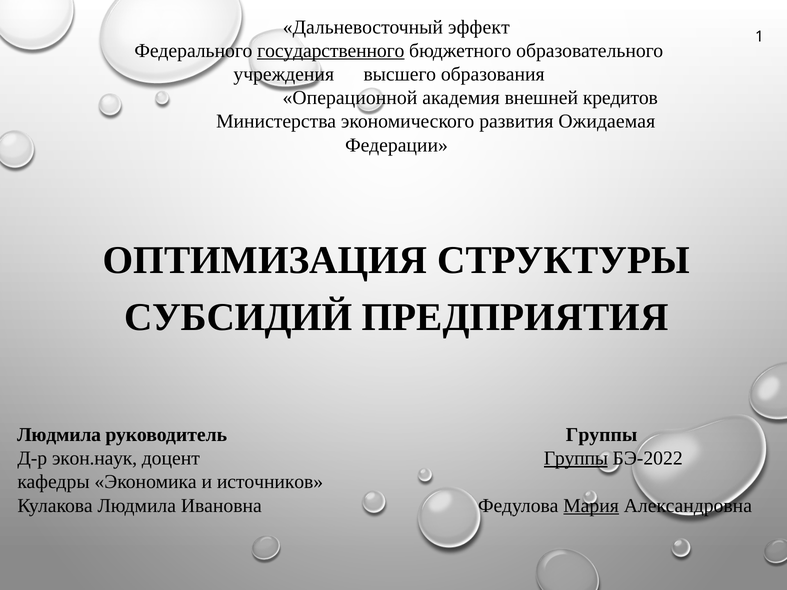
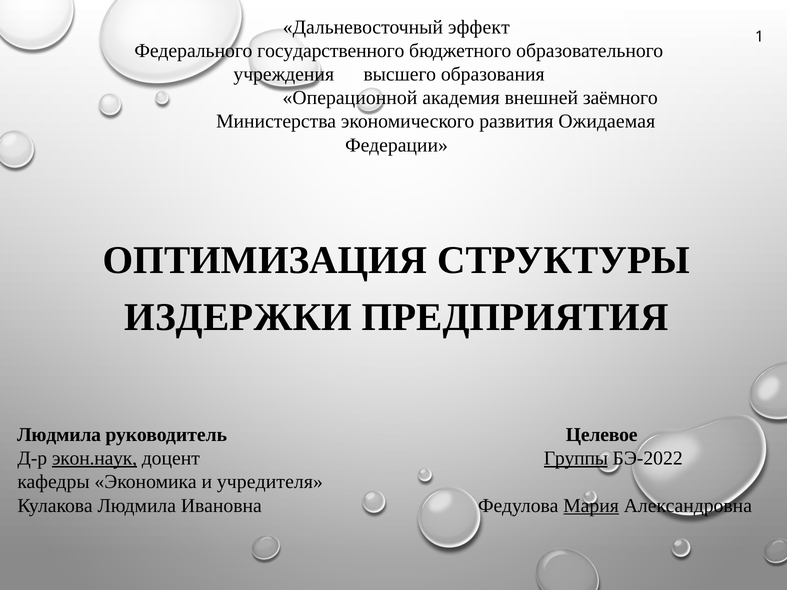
государственного underline: present -> none (331, 51)
кредитов: кредитов -> заёмного (620, 98)
СУБСИДИЙ: СУБСИДИЙ -> ИЗДЕРЖКИ (238, 317)
руководитель Группы: Группы -> Целевое (602, 435)
экон.наук underline: none -> present (95, 459)
источников: источников -> учредителя (270, 482)
